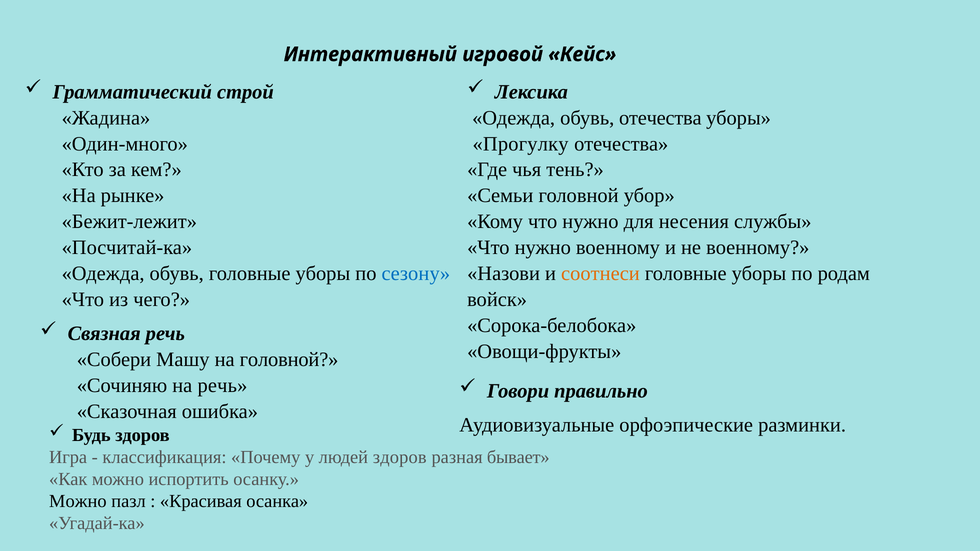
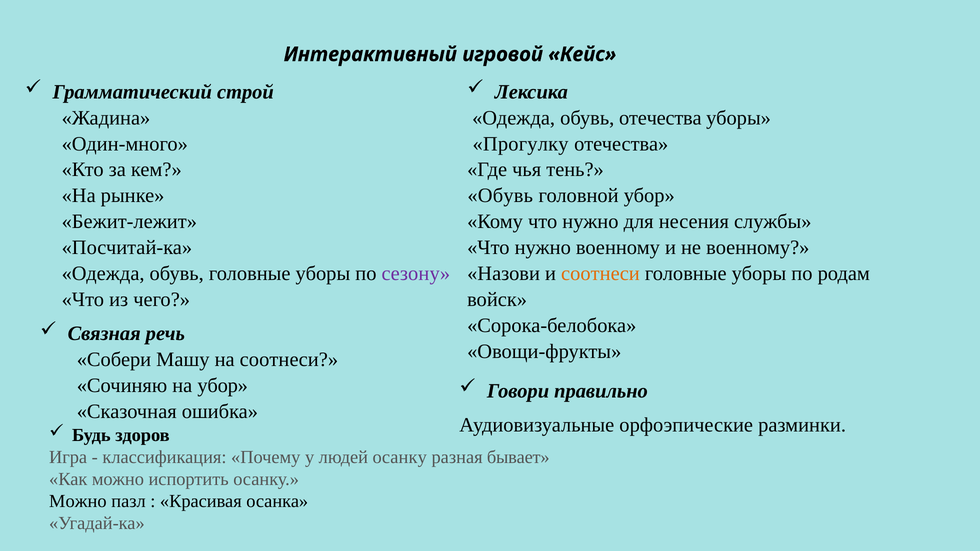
Семьи: Семьи -> Обувь (500, 196)
сезону colour: blue -> purple (416, 274)
на головной: головной -> соотнеси (289, 360)
на речь: речь -> убор (223, 386)
людей здоров: здоров -> осанку (400, 457)
